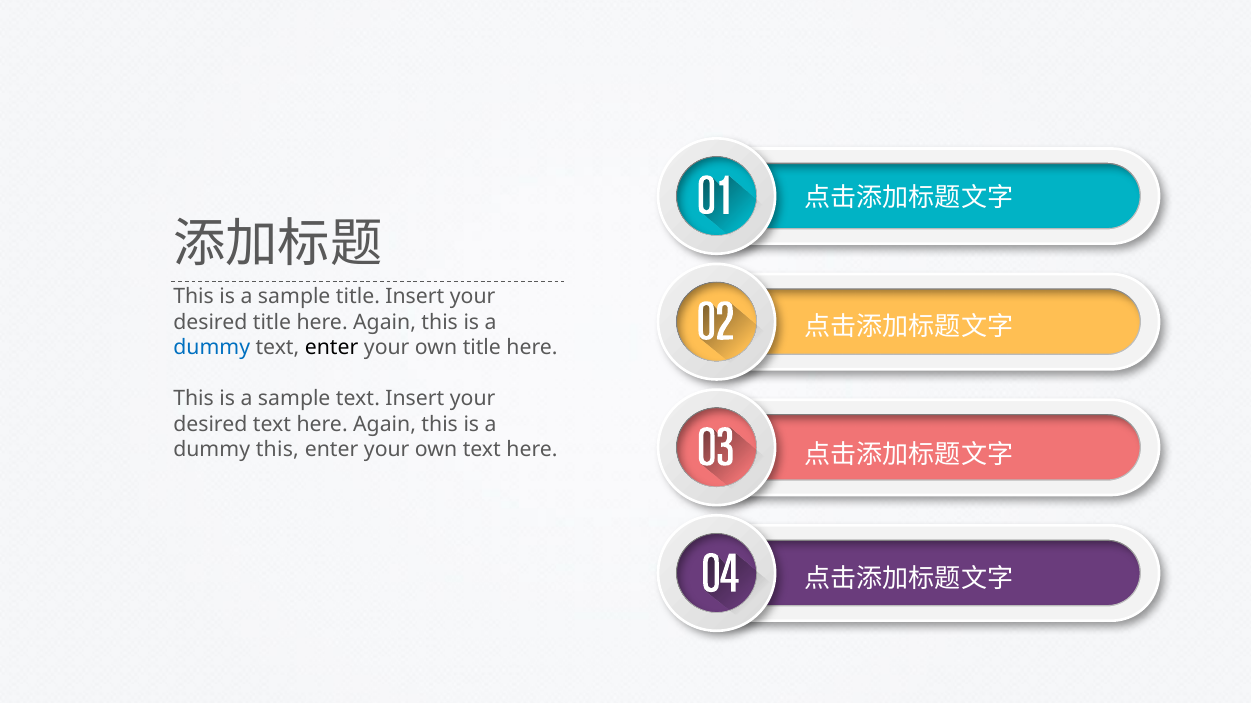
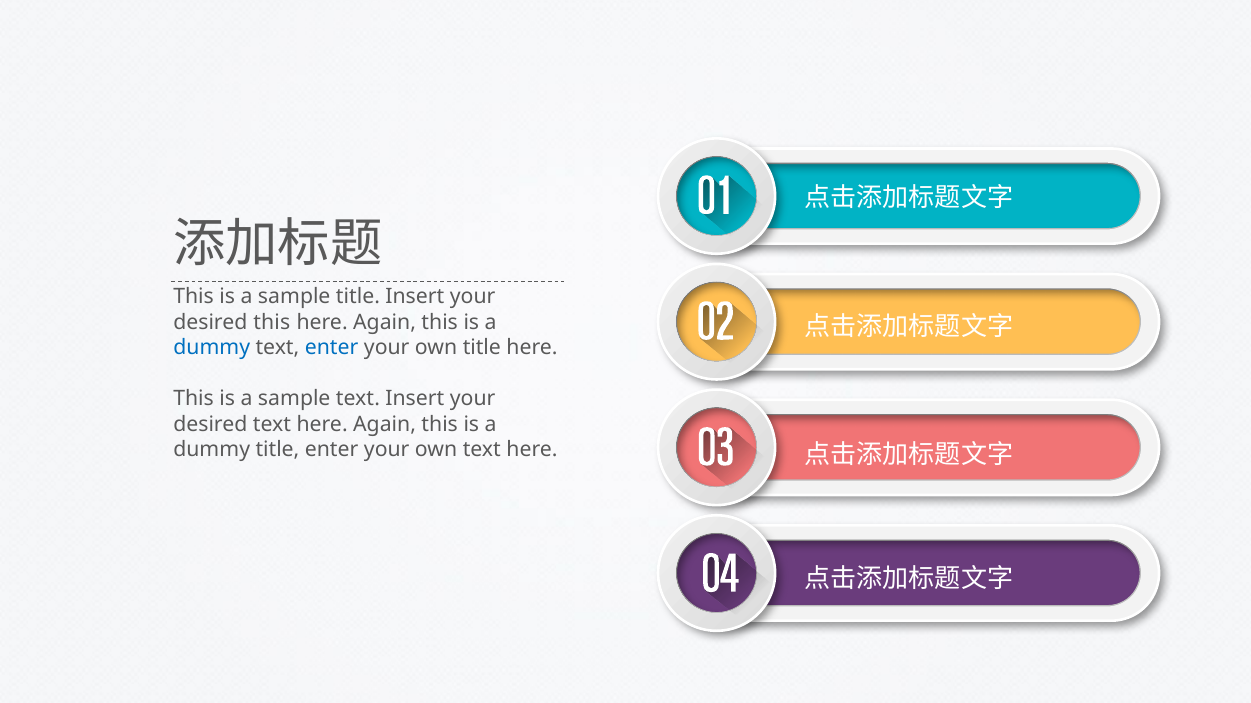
desired title: title -> this (272, 323)
enter colour: black -> blue (332, 348)
dummy this: this -> title (277, 450)
